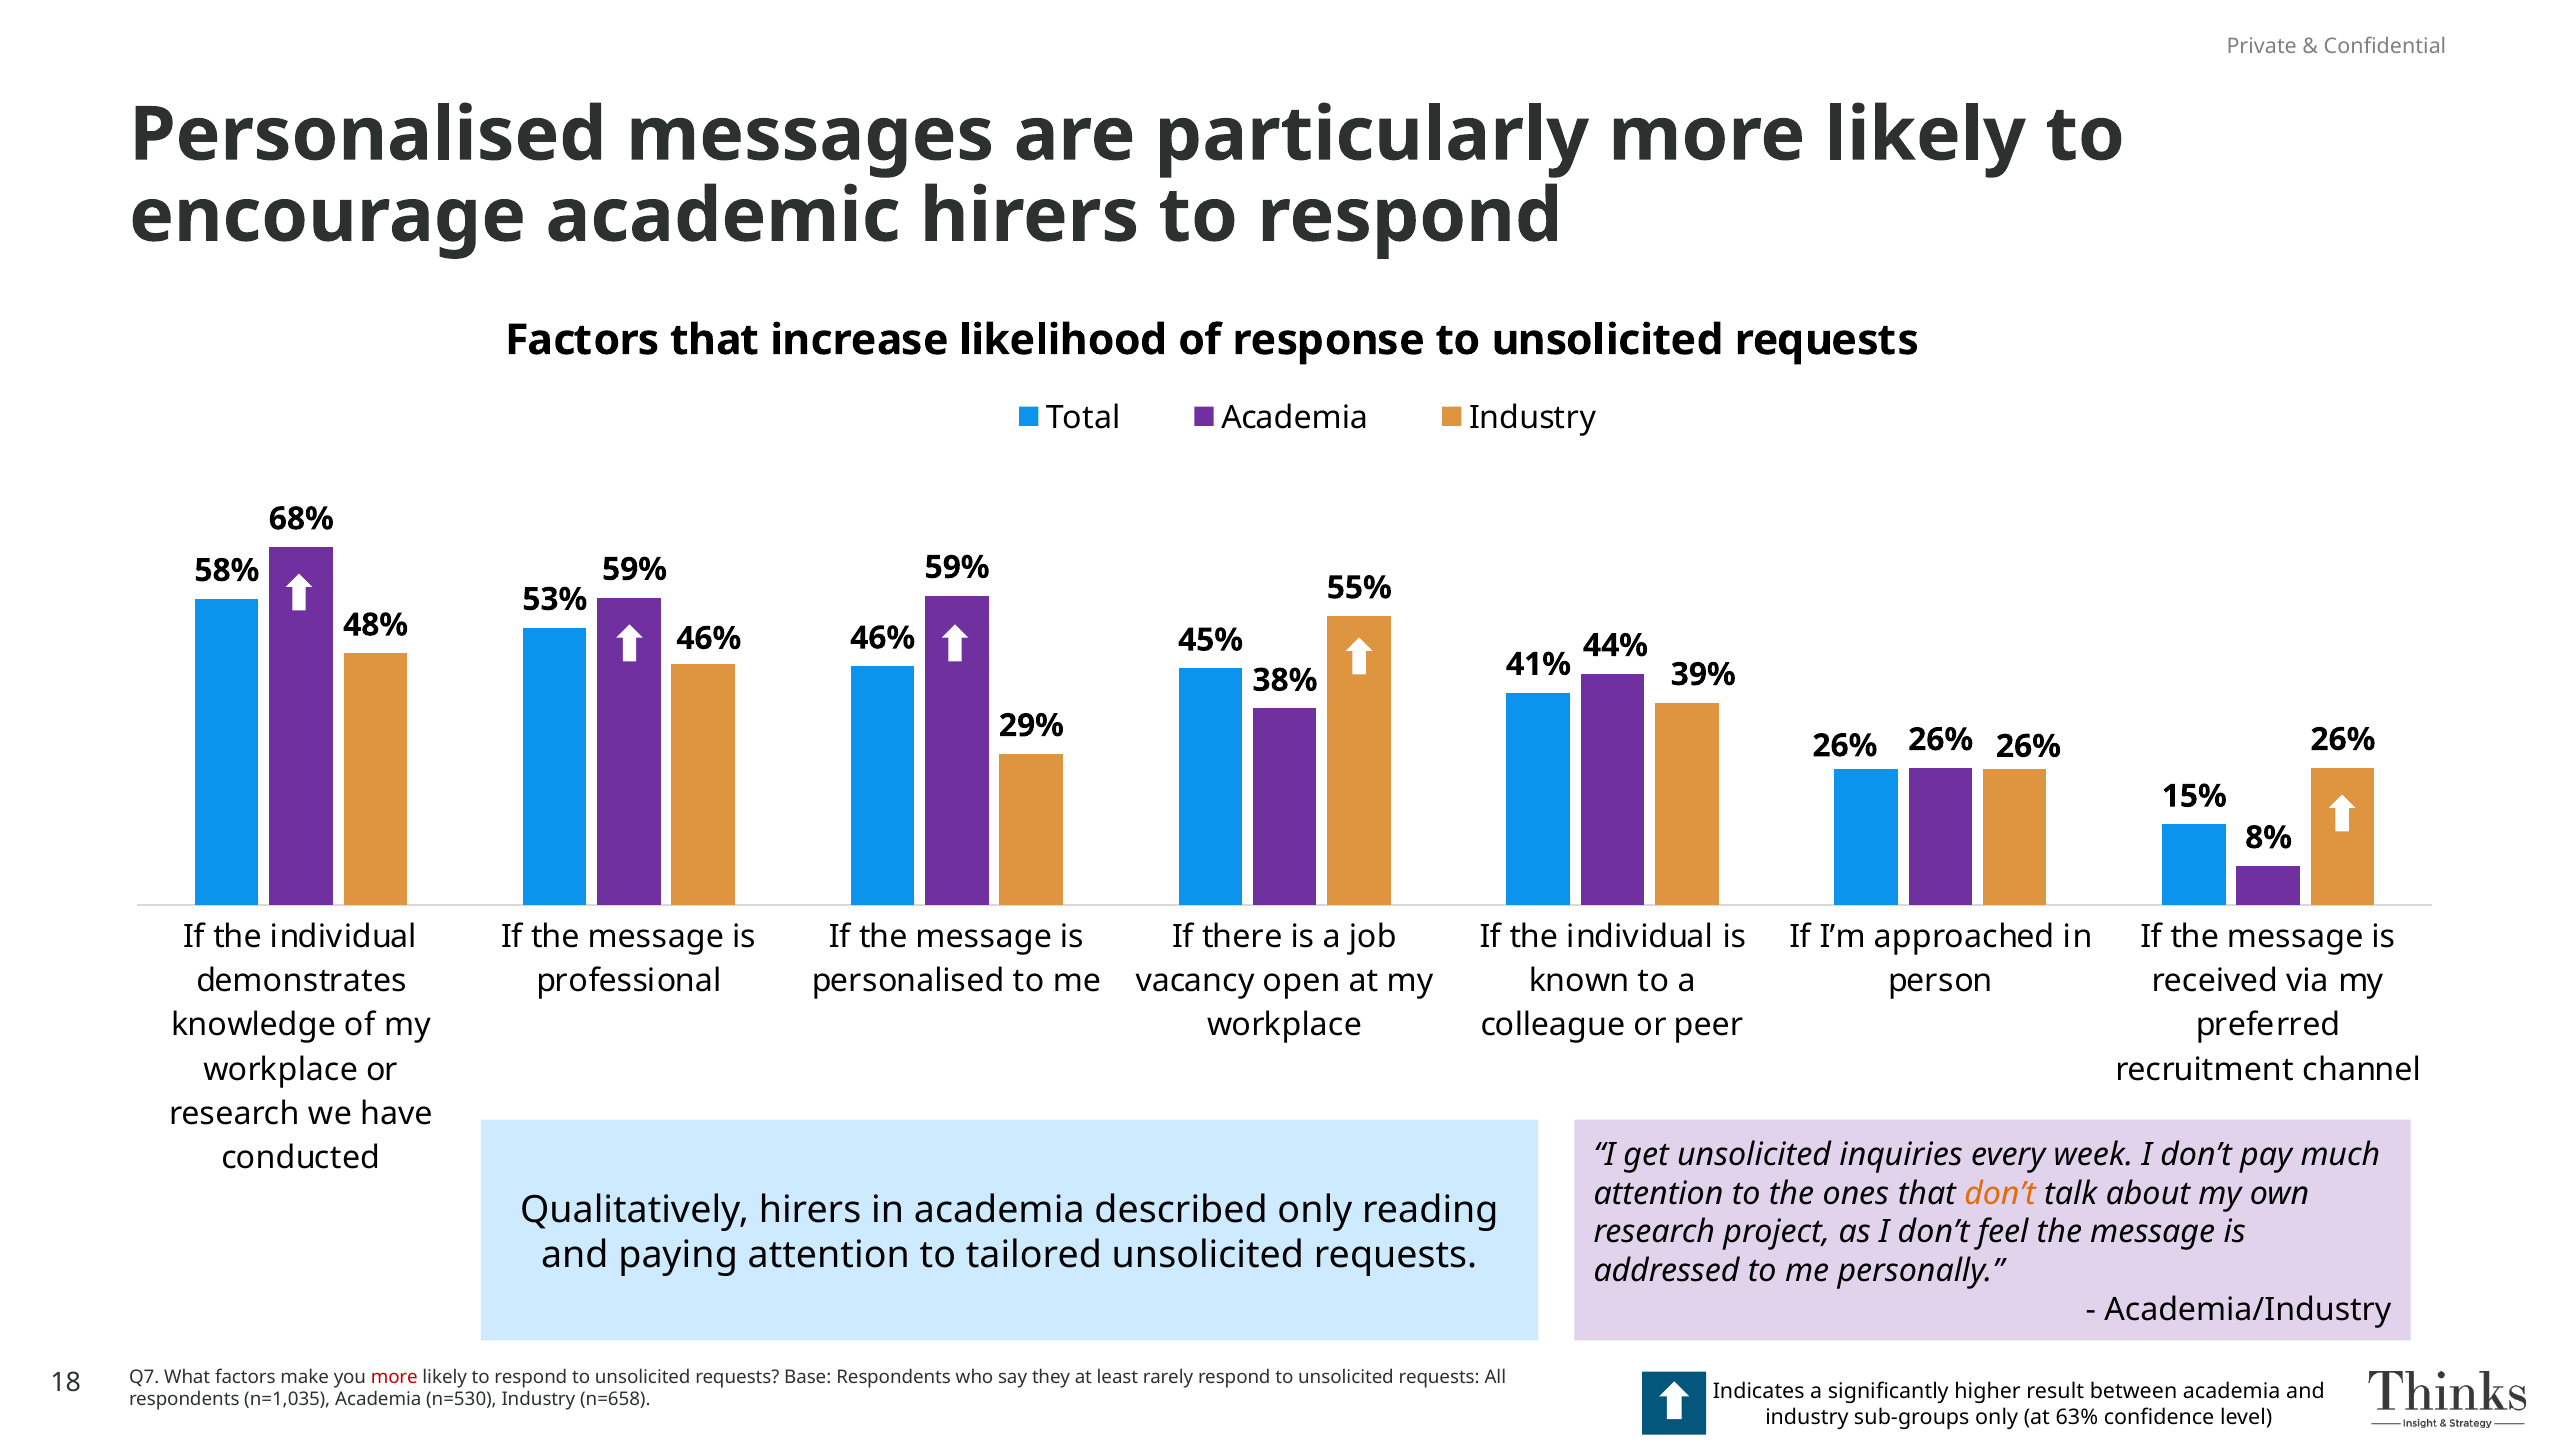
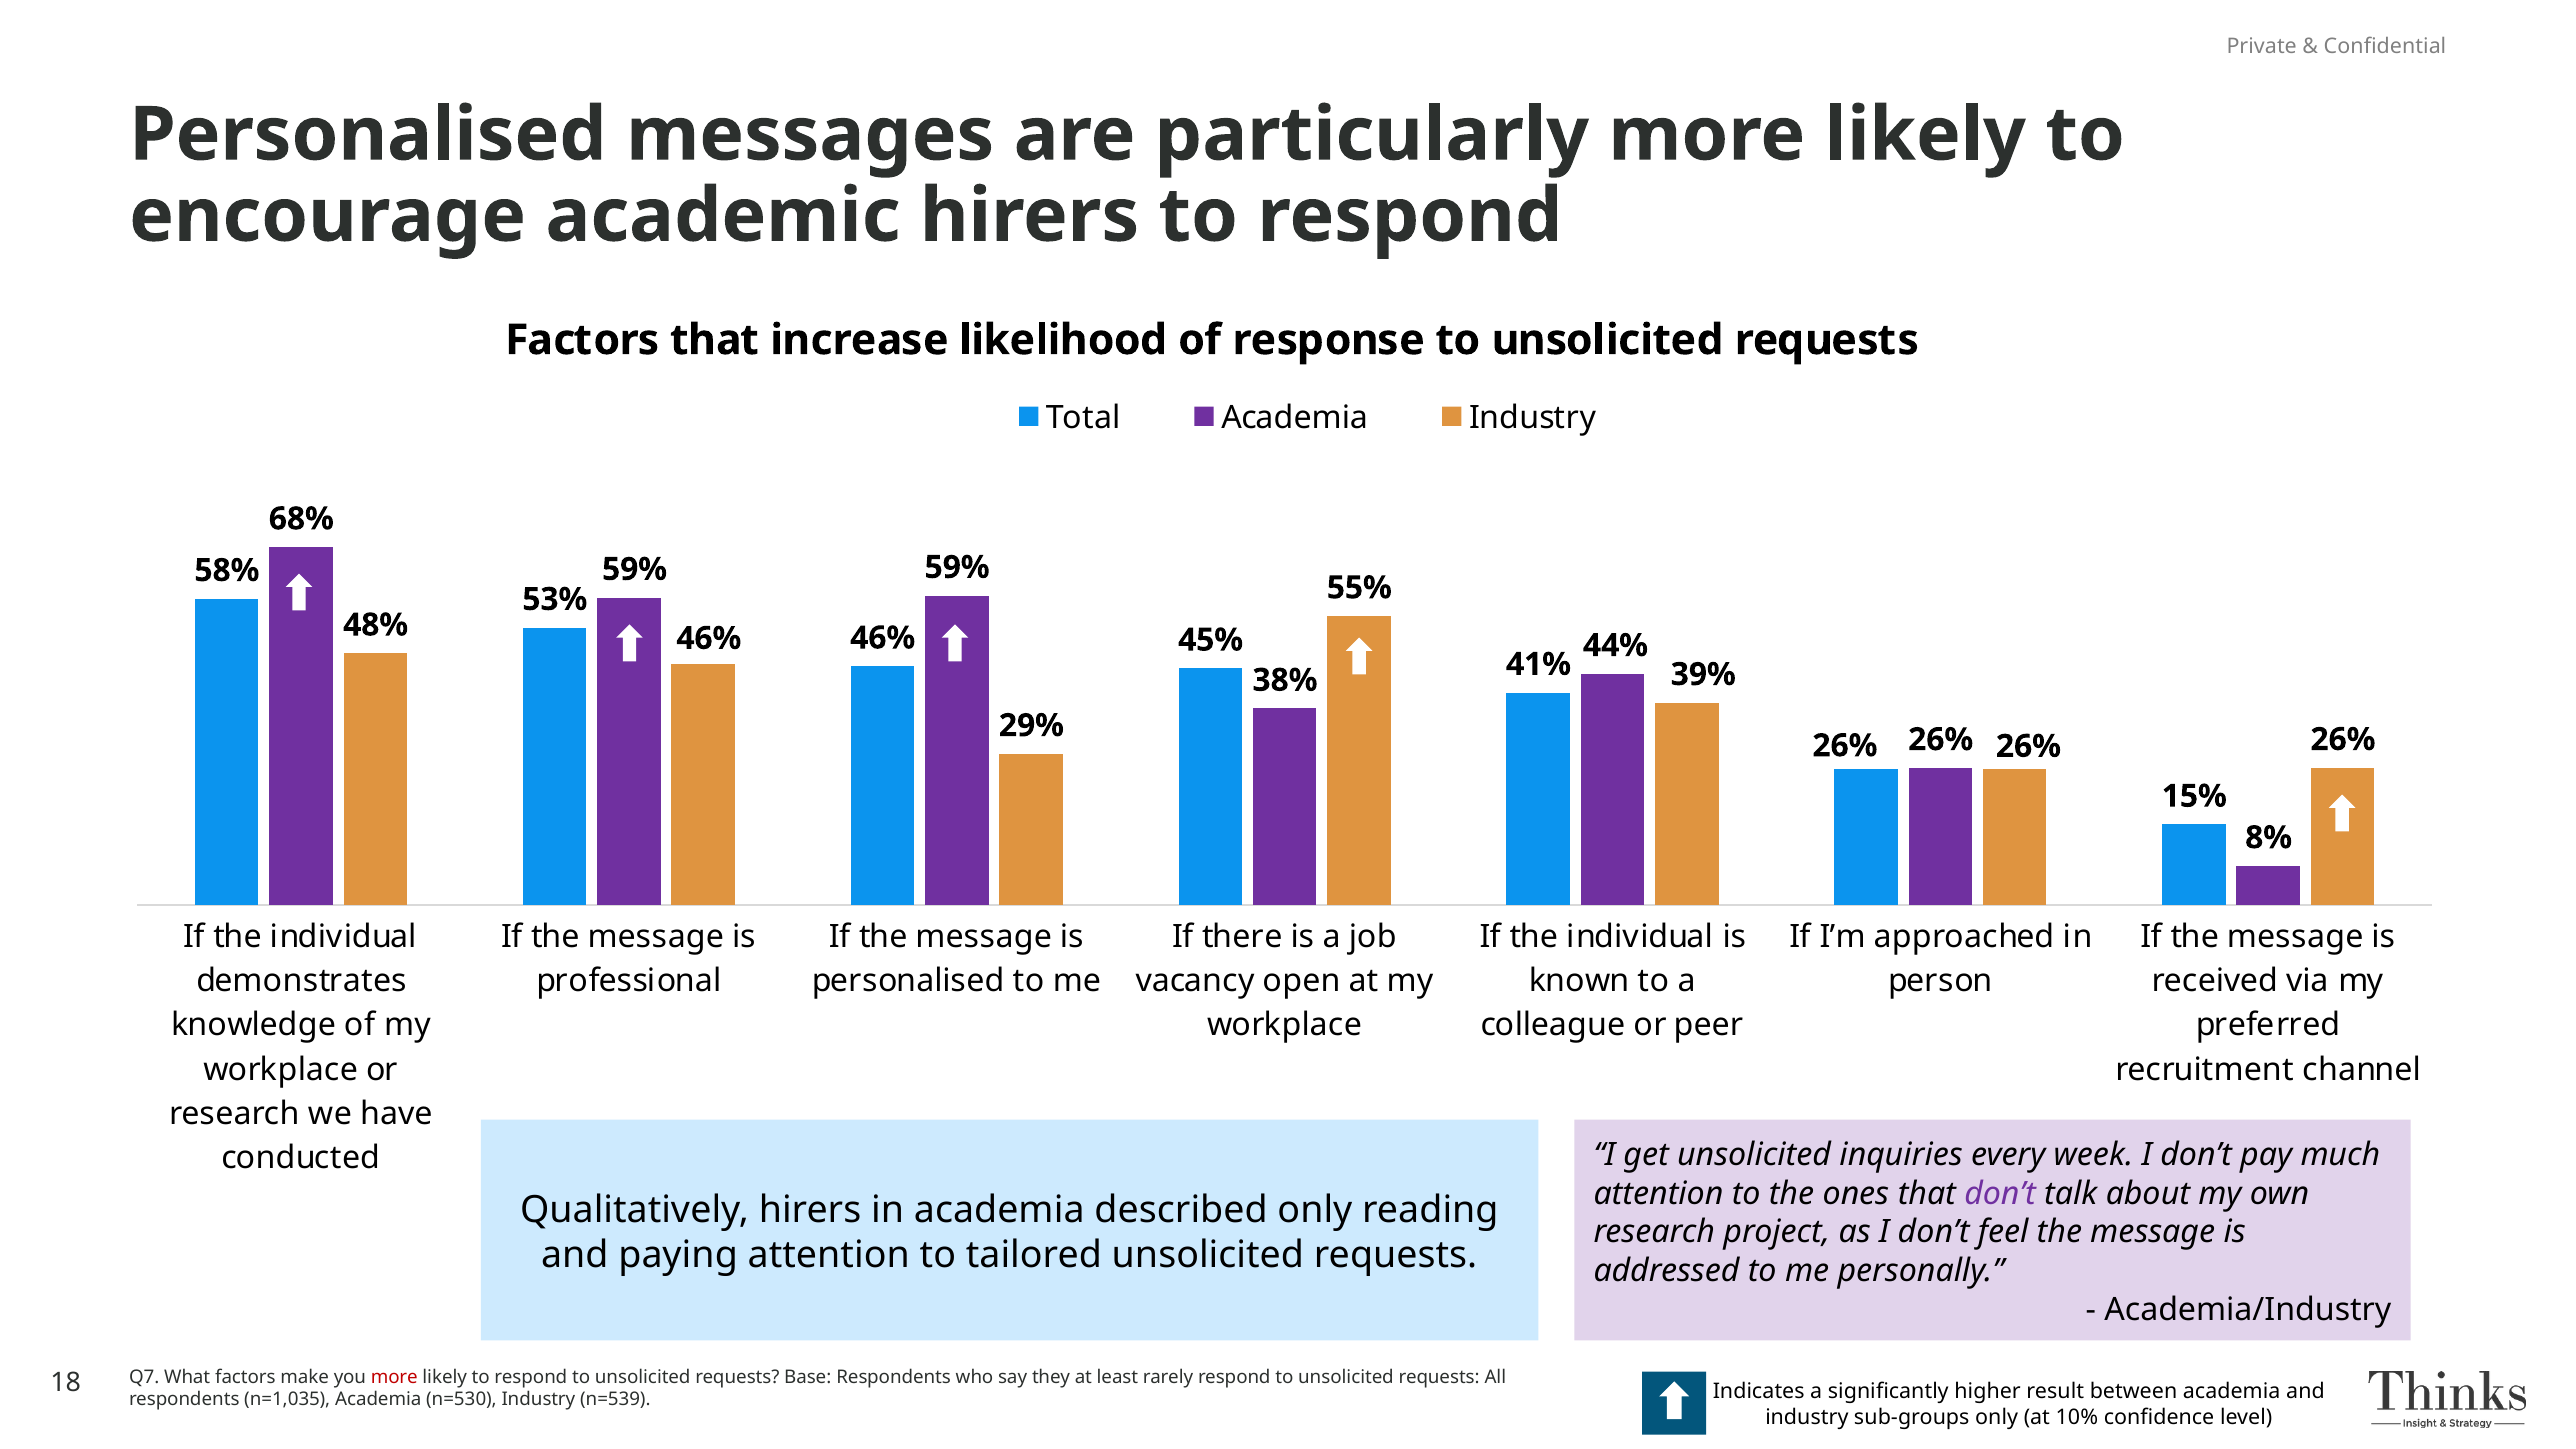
don’t colour: orange -> purple (2000, 1194)
n=658: n=658 -> n=539 (615, 1400)
63%: 63% -> 10% (2077, 1417)
